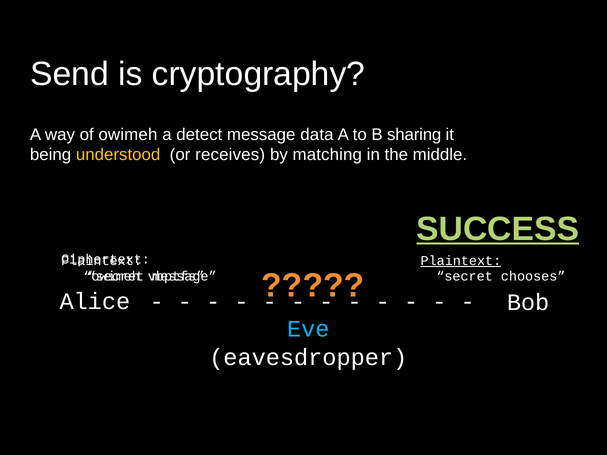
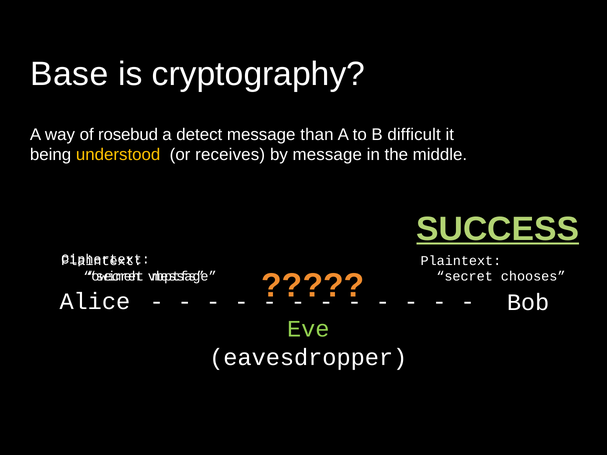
Send: Send -> Base (69, 74)
of owimeh: owimeh -> rosebud (128, 135)
data: data -> than (317, 135)
sharing: sharing -> difficult (414, 135)
by matching: matching -> message (327, 155)
Plaintext underline: present -> none (461, 261)
Eve colour: light blue -> light green (308, 329)
